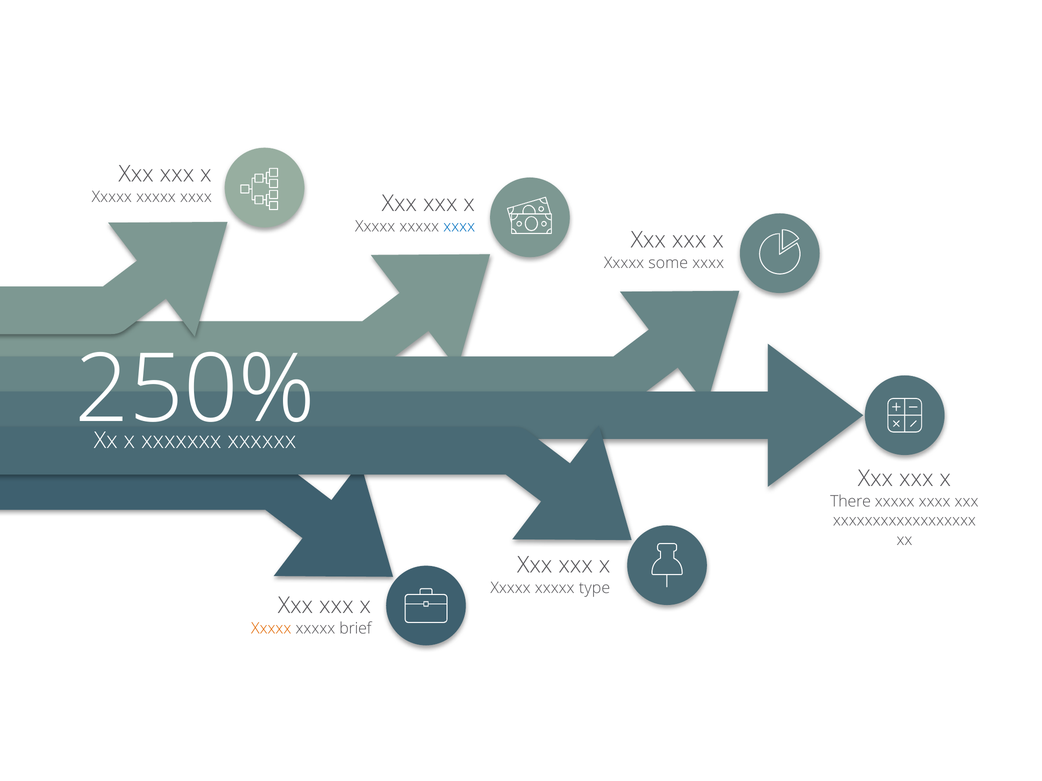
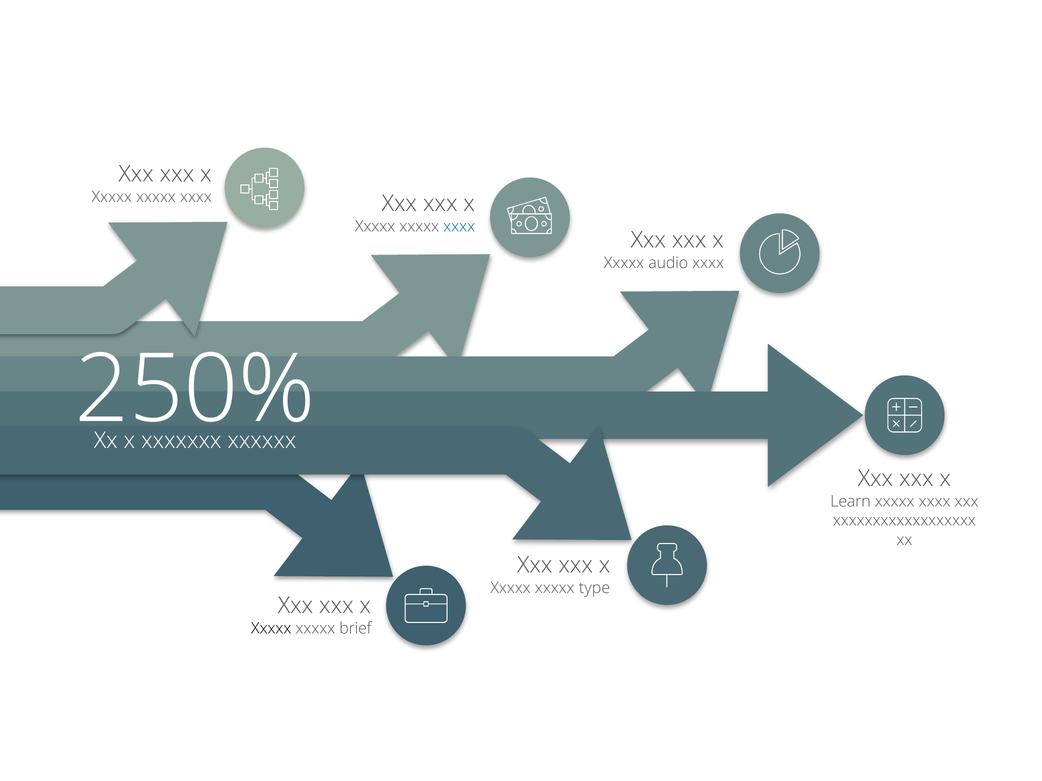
some: some -> audio (668, 263)
There: There -> Learn (851, 502)
Xxxxx colour: orange -> black (271, 629)
